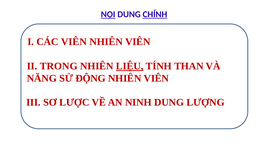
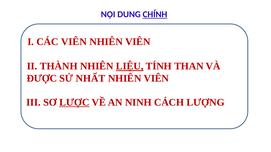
NỘI underline: present -> none (108, 14)
TRONG: TRONG -> THÀNH (59, 66)
NĂNG: NĂNG -> ĐƯỢC (42, 79)
ĐỘNG: ĐỘNG -> NHẤT (90, 79)
LƯỢC underline: none -> present (74, 103)
NINH DUNG: DUNG -> CÁCH (169, 103)
